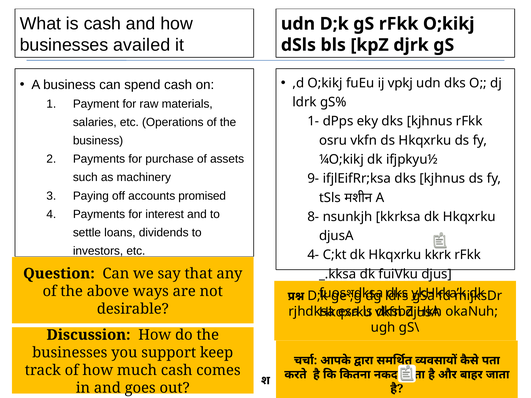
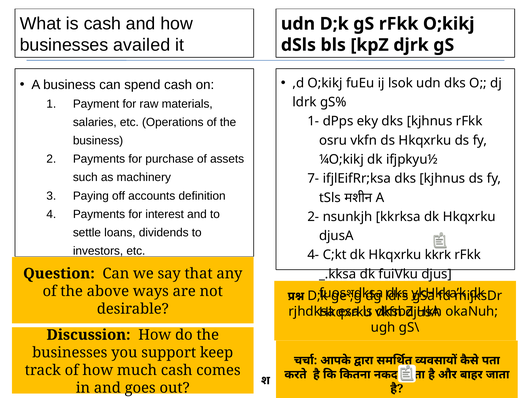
vpkj: vpkj -> lsok (400, 83)
9-: 9- -> 7- (313, 179)
promised: promised -> definition (202, 196)
8-: 8- -> 2- (313, 217)
